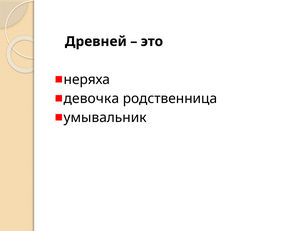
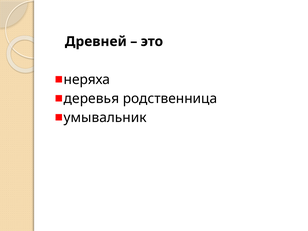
девочка: девочка -> деревья (91, 98)
